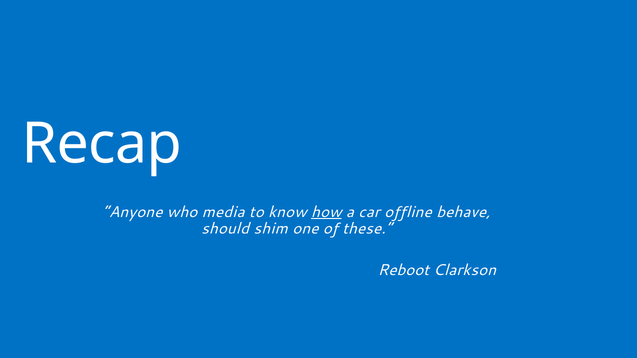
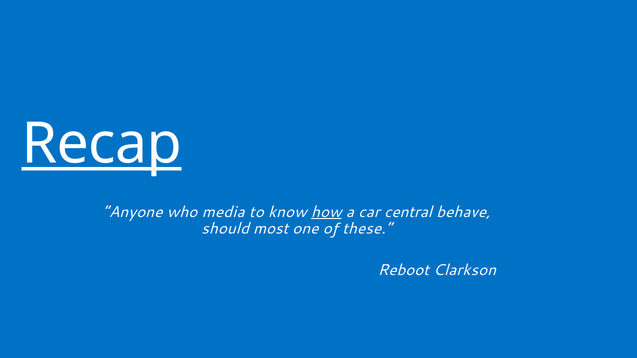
Recap underline: none -> present (102, 144)
offline: offline -> central (408, 212)
shim: shim -> most (271, 229)
